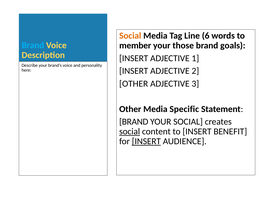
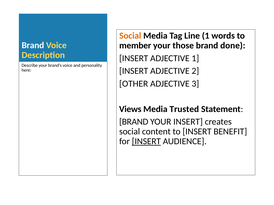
Line 6: 6 -> 1 (206, 36)
Brand colour: light blue -> white (33, 45)
goals: goals -> done (233, 46)
Other: Other -> Views (130, 109)
Specific: Specific -> Trusted (184, 109)
YOUR SOCIAL: SOCIAL -> INSERT (188, 122)
social underline: present -> none (130, 132)
